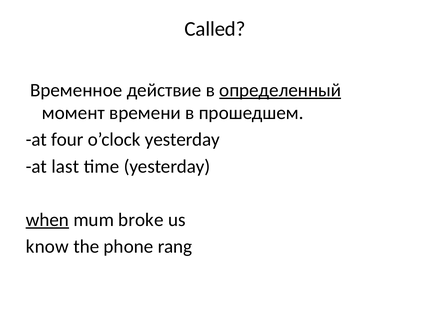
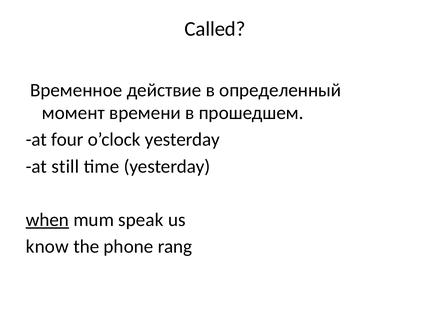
определенный underline: present -> none (280, 90)
last: last -> still (65, 167)
broke: broke -> speak (141, 220)
